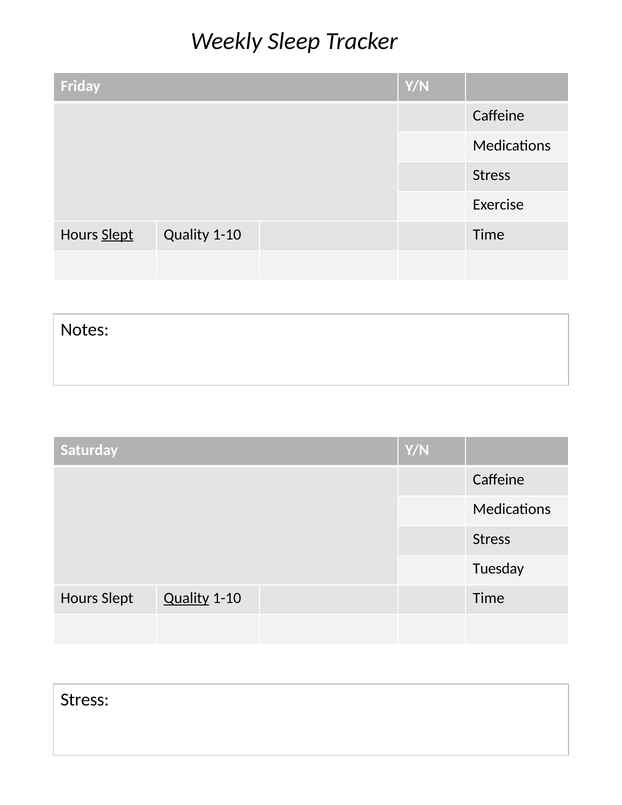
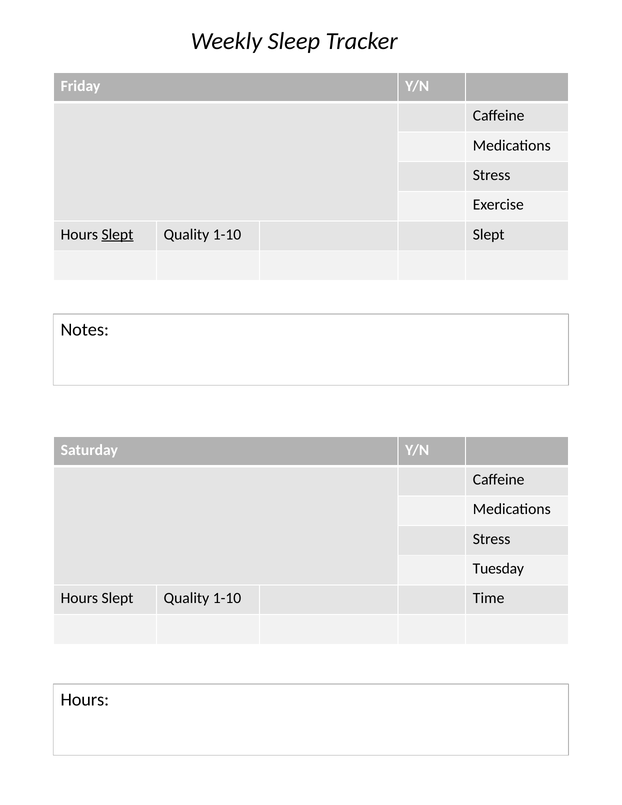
Time: Time -> Slept (489, 234)
Quality underline: present -> none (186, 598)
Stress: Stress -> Hours (85, 700)
